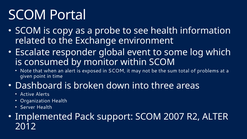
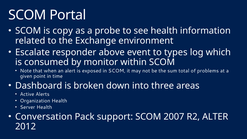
global: global -> above (112, 52)
some: some -> types (176, 52)
Implemented: Implemented -> Conversation (44, 117)
